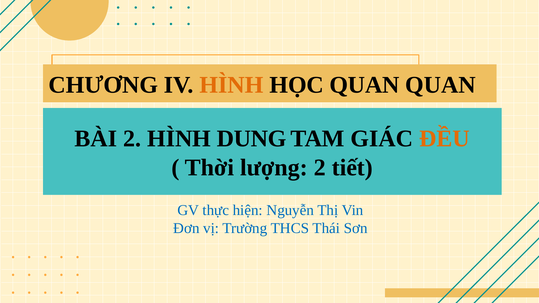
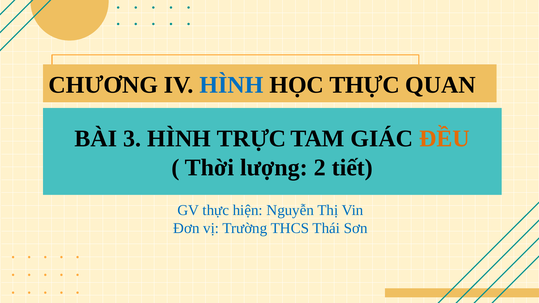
HÌNH colour: orange -> blue (231, 85)
HỌC QUAN: QUAN -> THỰC (365, 85)
BÀI 2: 2 -> 3 (132, 139)
DUNG: DUNG -> TRỰC (252, 139)
